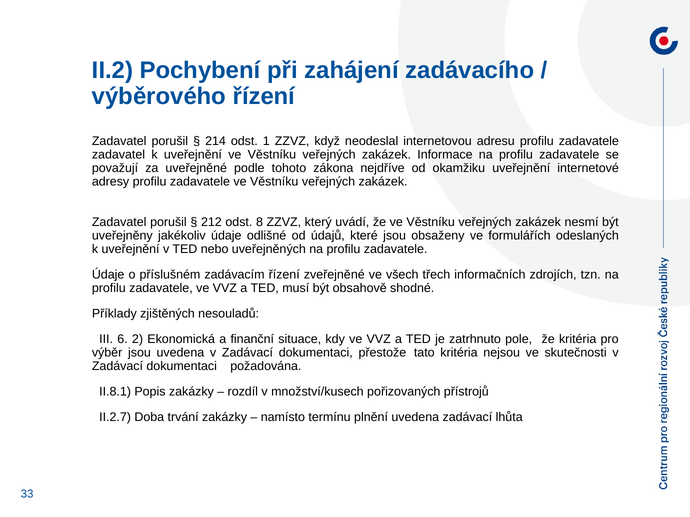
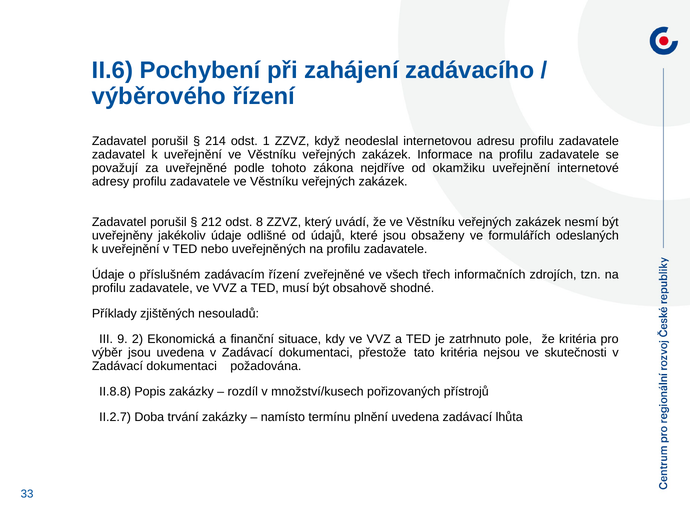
II.2: II.2 -> II.6 (112, 70)
6: 6 -> 9 (122, 339)
II.8.1: II.8.1 -> II.8.8 (115, 392)
